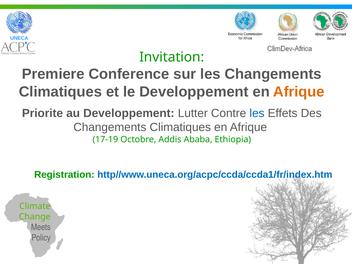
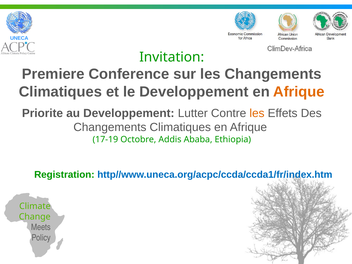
les colour: blue -> orange (257, 113)
